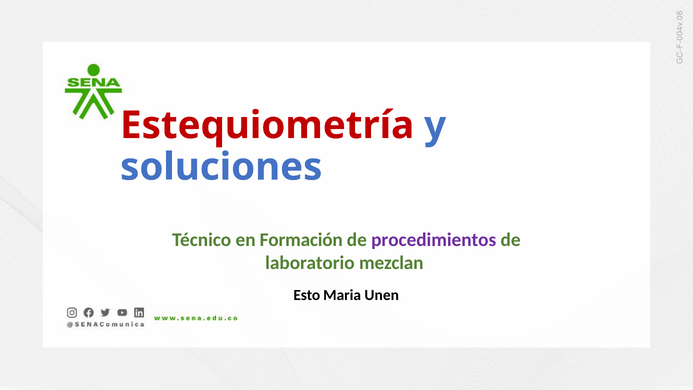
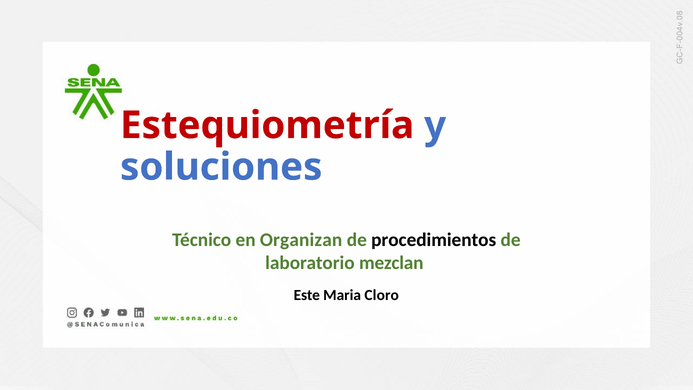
Formación: Formación -> Organizan (301, 240)
procedimientos colour: purple -> black (434, 240)
Esto: Esto -> Este (307, 295)
Unen: Unen -> Cloro (382, 295)
